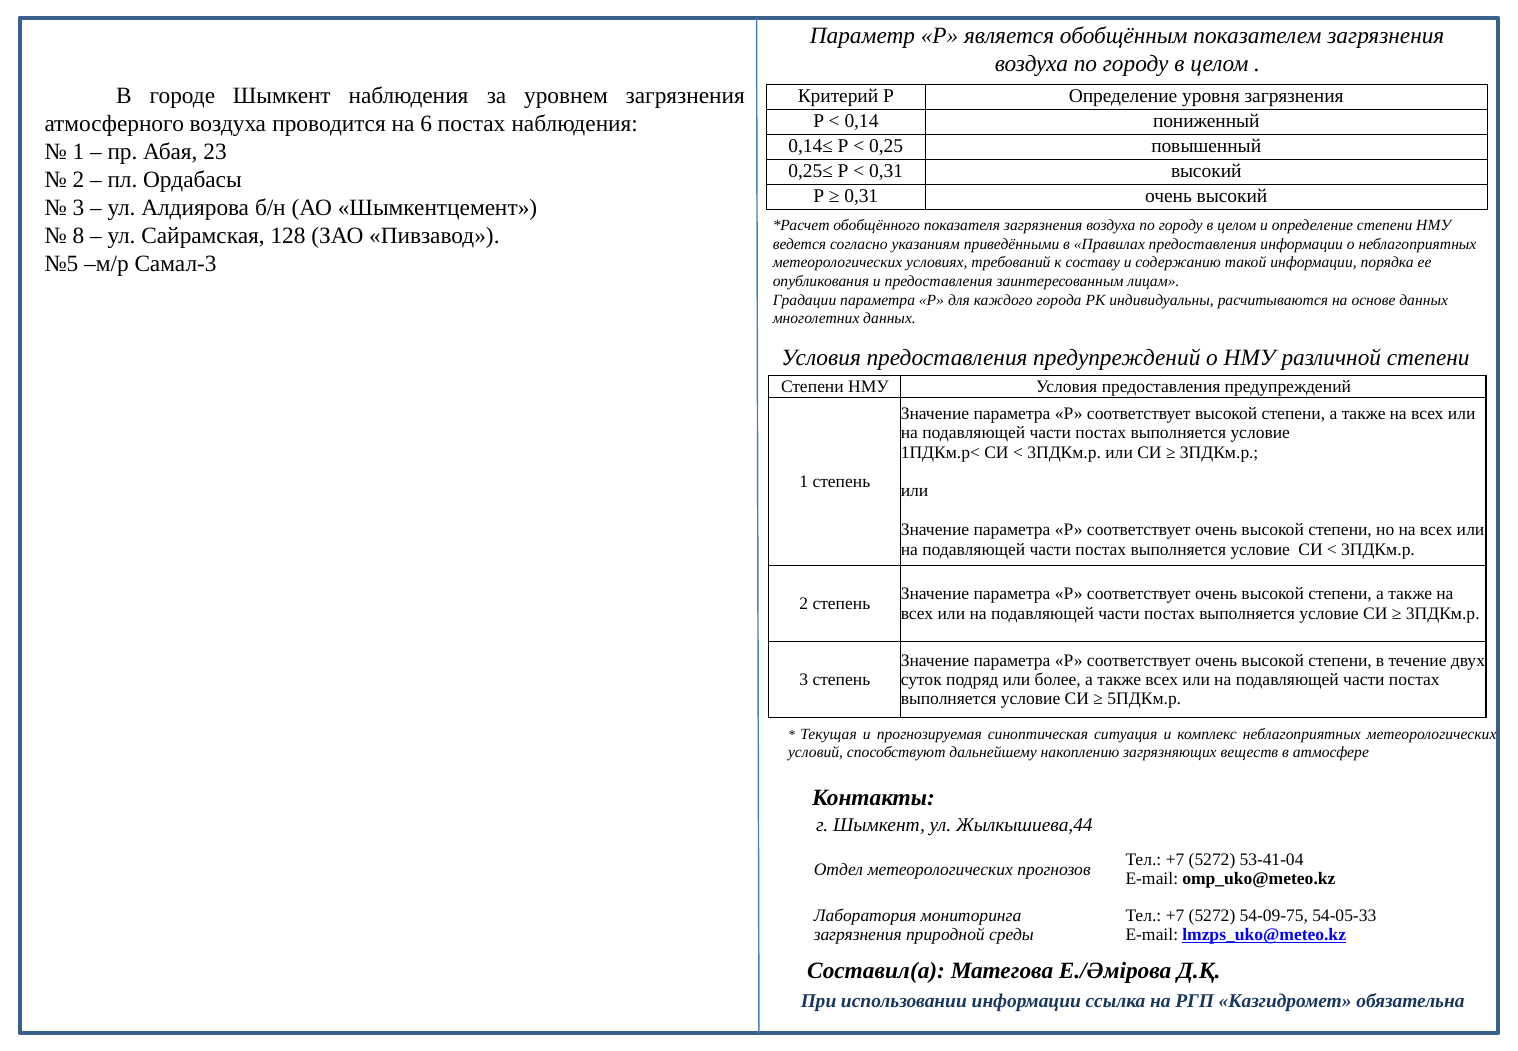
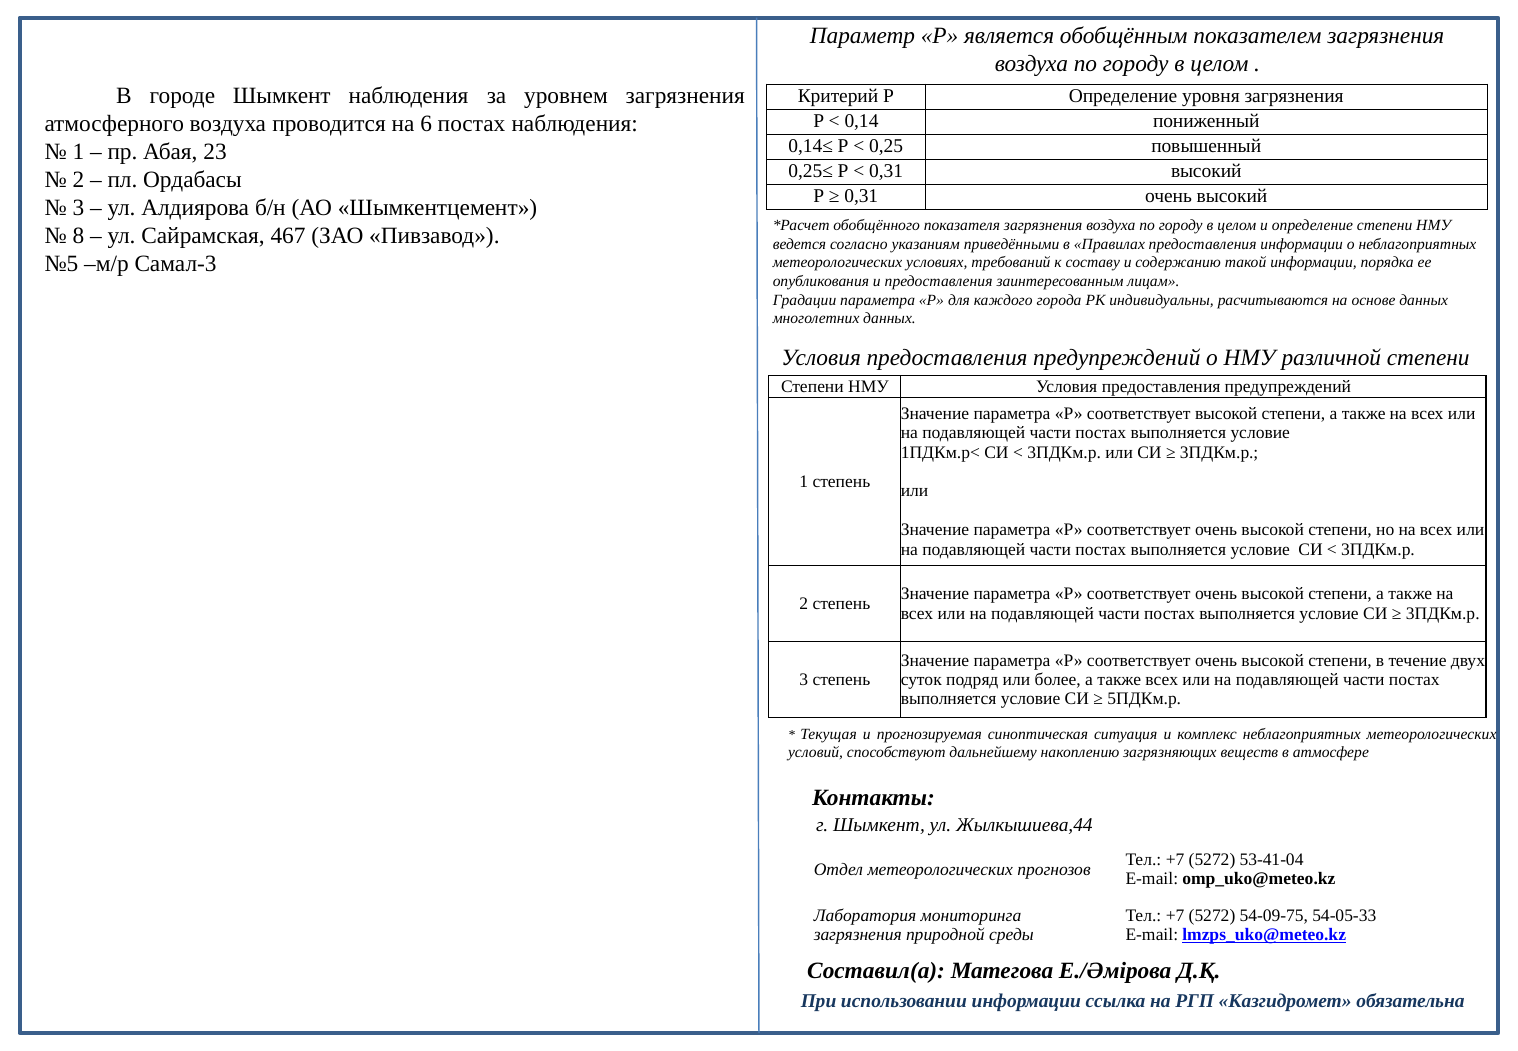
128: 128 -> 467 (288, 236)
